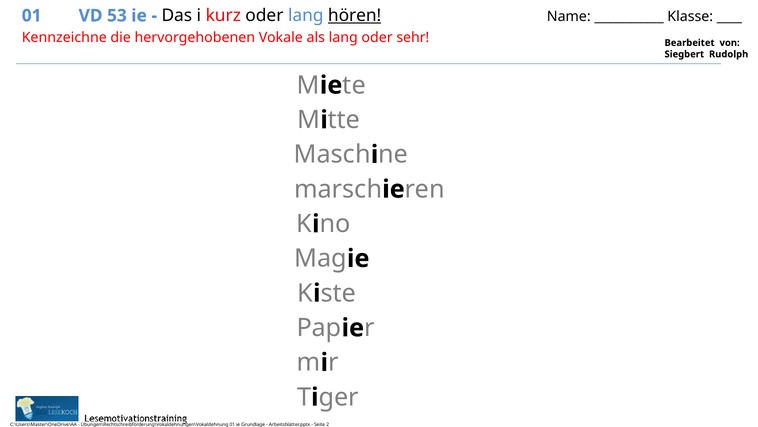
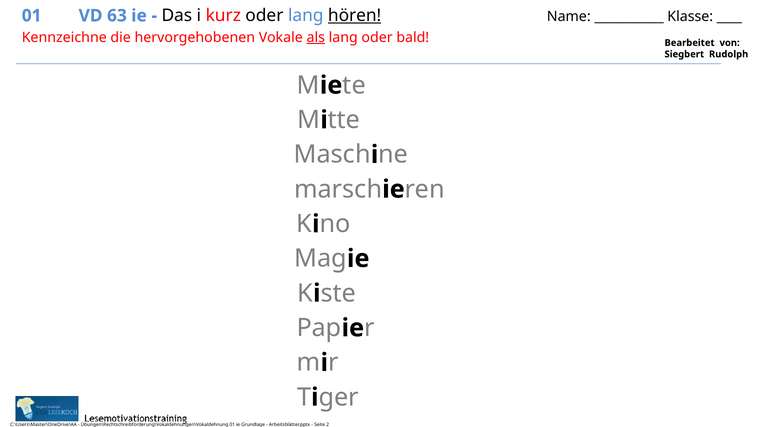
53: 53 -> 63 (117, 16)
als underline: none -> present (316, 37)
sehr: sehr -> bald (413, 37)
